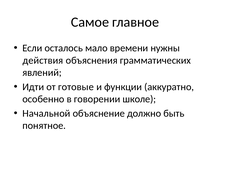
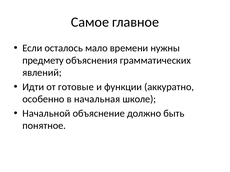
действия: действия -> предмету (43, 61)
говорении: говорении -> начальная (97, 99)
